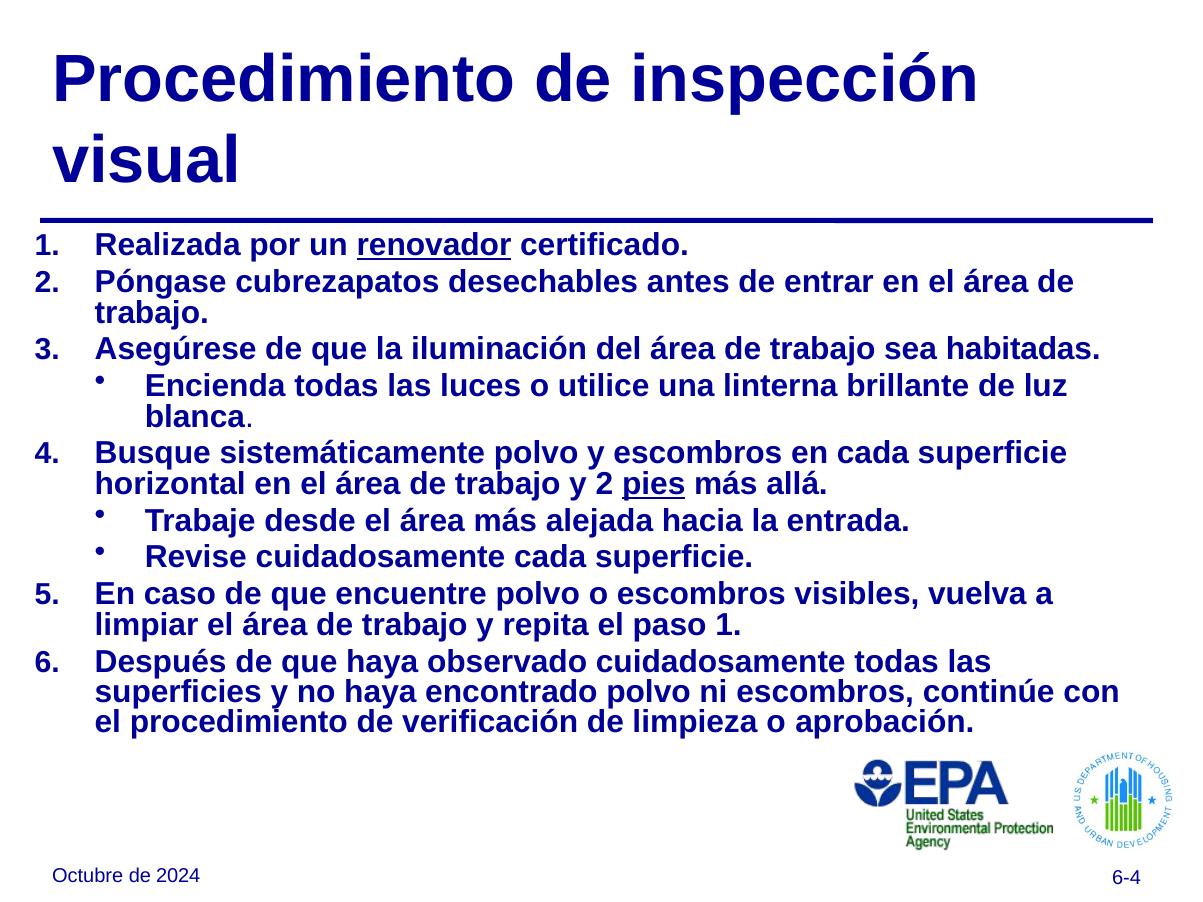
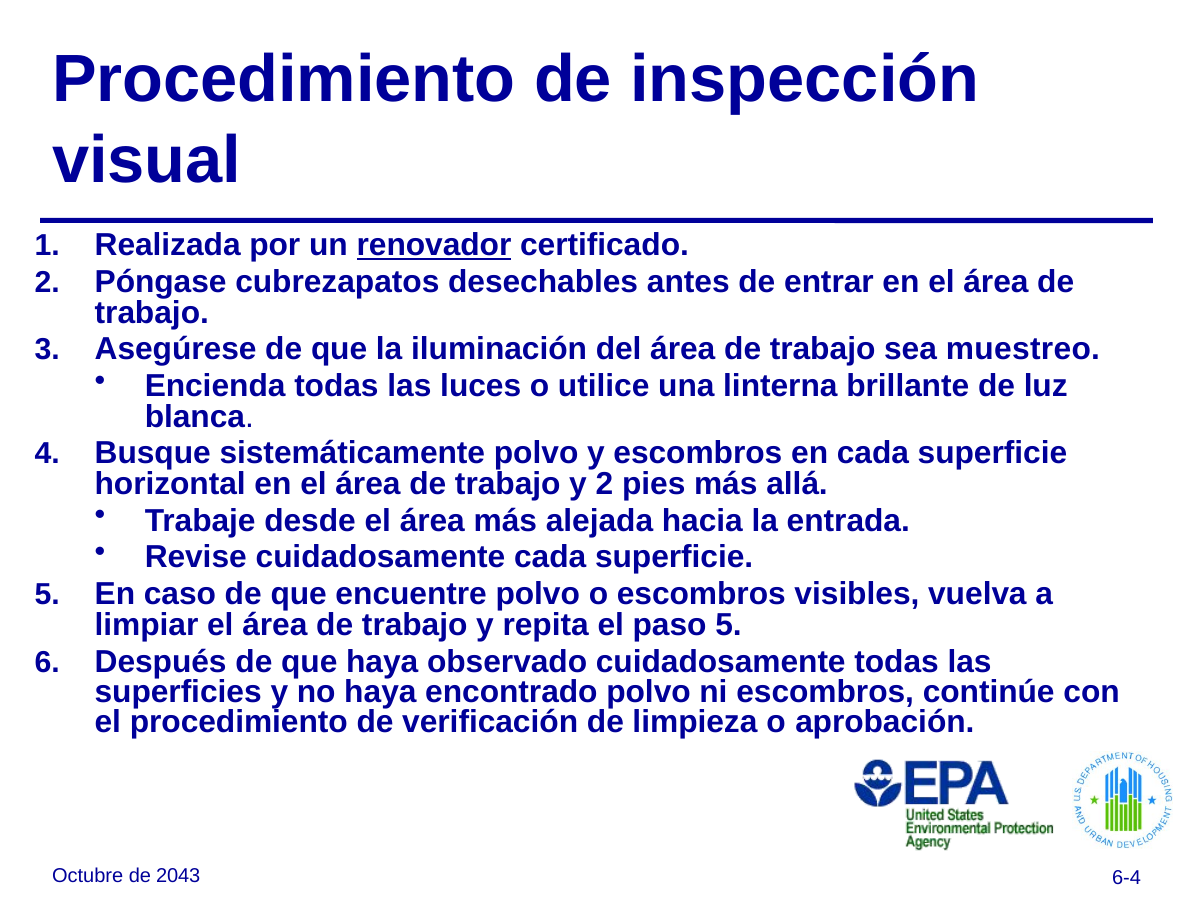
habitadas: habitadas -> muestreo (1023, 350)
pies underline: present -> none (654, 484)
paso 1: 1 -> 5 (729, 625)
2024: 2024 -> 2043 (178, 876)
